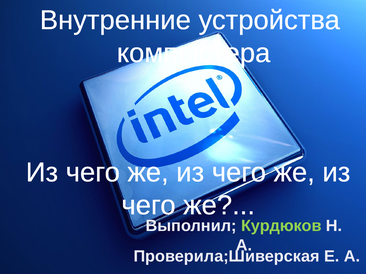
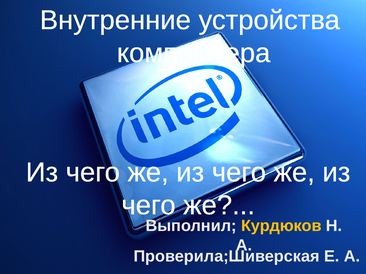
Курдюков colour: light green -> yellow (281, 226)
